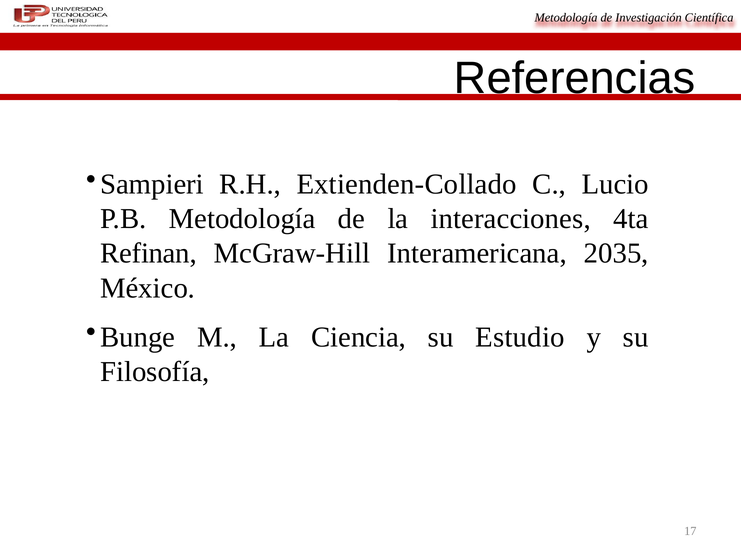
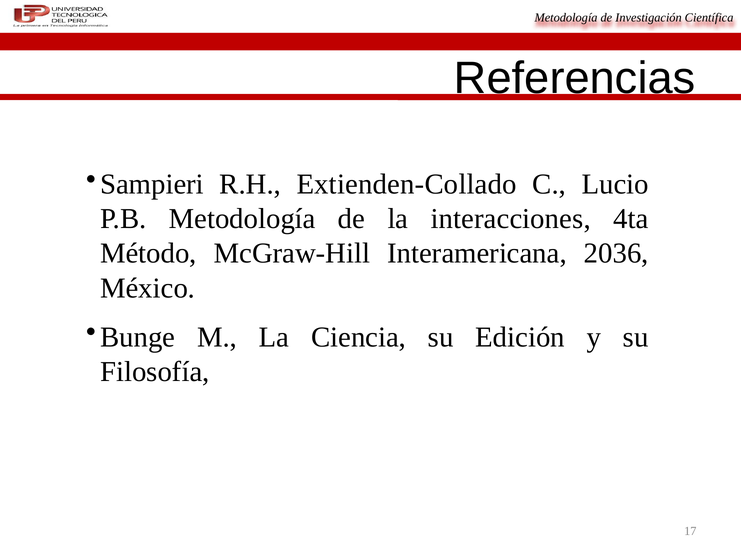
Refinan: Refinan -> Método (148, 253)
2035: 2035 -> 2036 (616, 253)
Estudio: Estudio -> Edición (520, 337)
